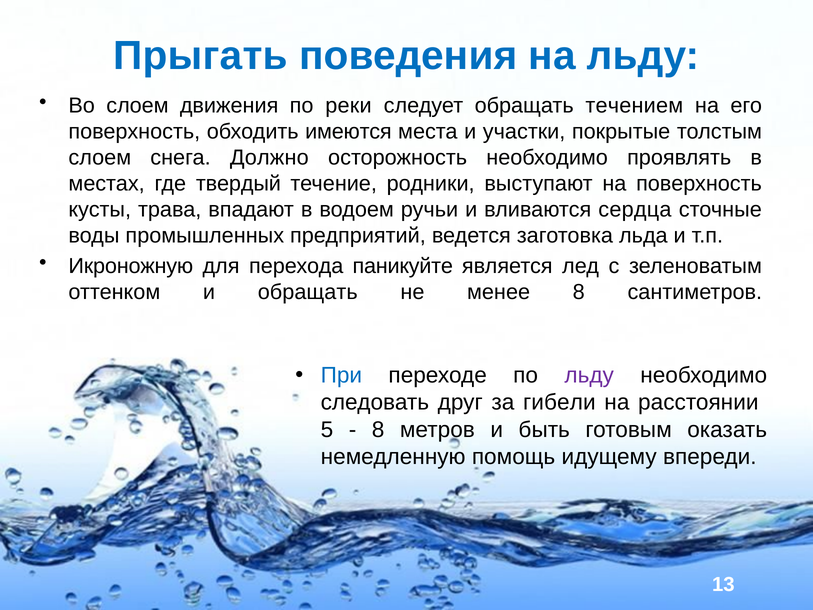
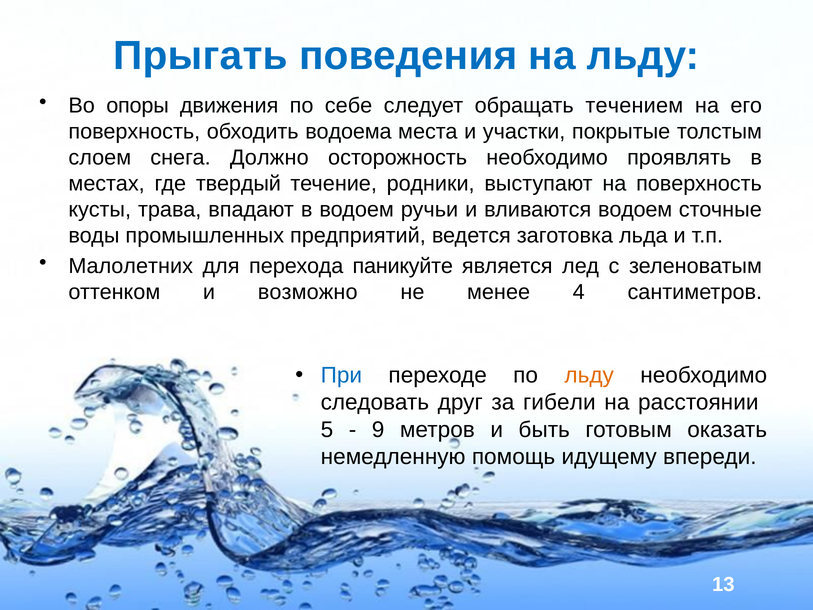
Во слоем: слоем -> опоры (138, 106)
реки: реки -> себе (349, 106)
имеются: имеются -> водоема (348, 132)
вливаются сердца: сердца -> водоем (635, 210)
Икроножную: Икроножную -> Малолетних (131, 266)
и обращать: обращать -> возможно (308, 292)
менее 8: 8 -> 4 (579, 292)
льду colour: purple -> orange (589, 375)
8: 8 -> 9 (378, 429)
